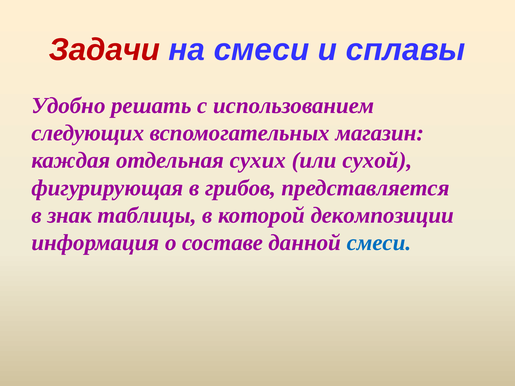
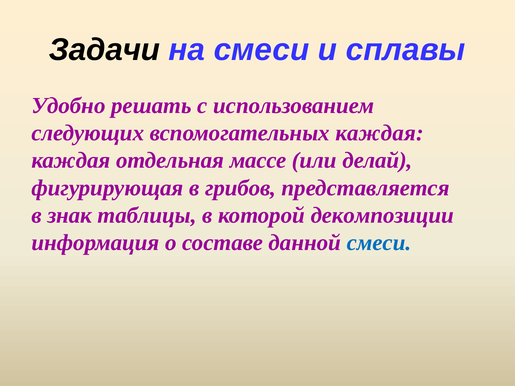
Задачи colour: red -> black (104, 50)
вспомогательных магазин: магазин -> каждая (380, 133)
сухих: сухих -> массе (258, 161)
сухой: сухой -> делай (377, 161)
